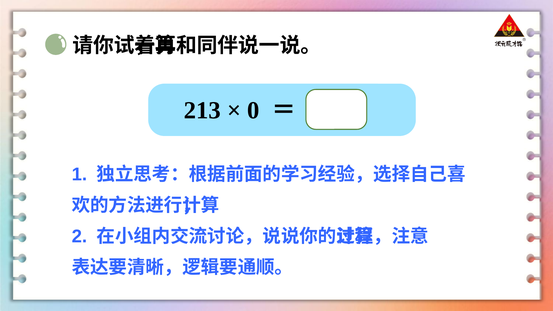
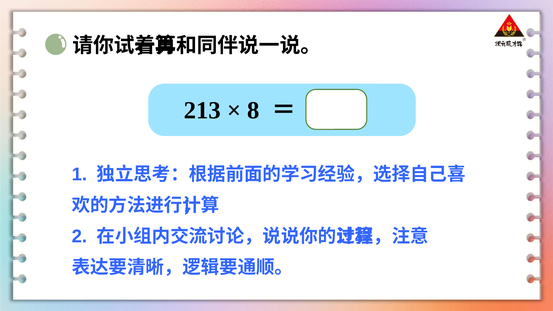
0: 0 -> 8 (253, 110)
